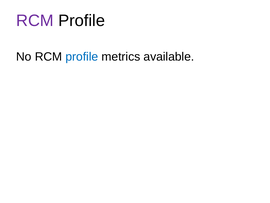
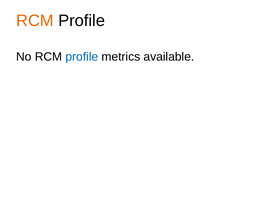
RCM colour: purple -> orange (35, 20)
